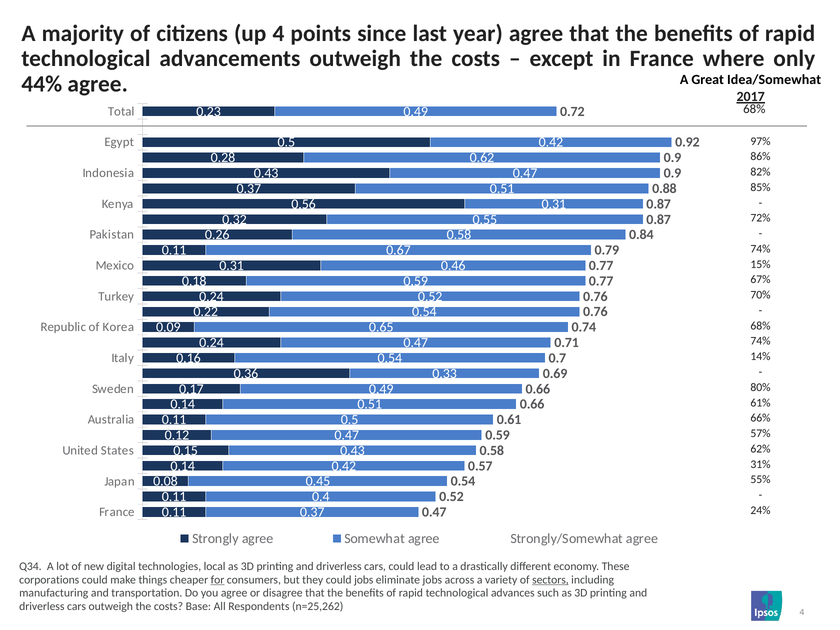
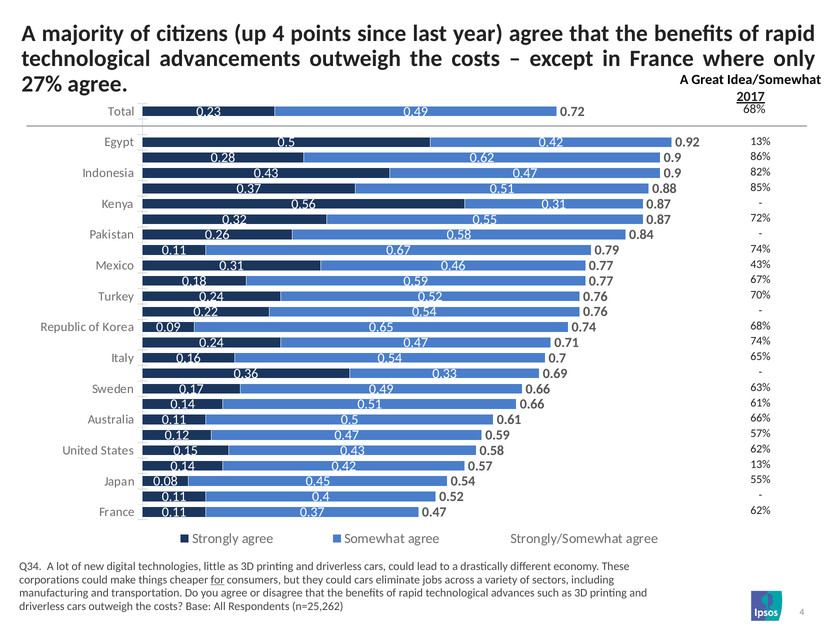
44%: 44% -> 27% (42, 84)
97%: 97% -> 13% (761, 141)
15%: 15% -> 43% (761, 264)
14%: 14% -> 65% (761, 357)
80%: 80% -> 63% (761, 387)
31%: 31% -> 13% (761, 464)
24%: 24% -> 62% (761, 510)
local: local -> little (215, 566)
could jobs: jobs -> cars (364, 580)
sectors underline: present -> none (550, 580)
